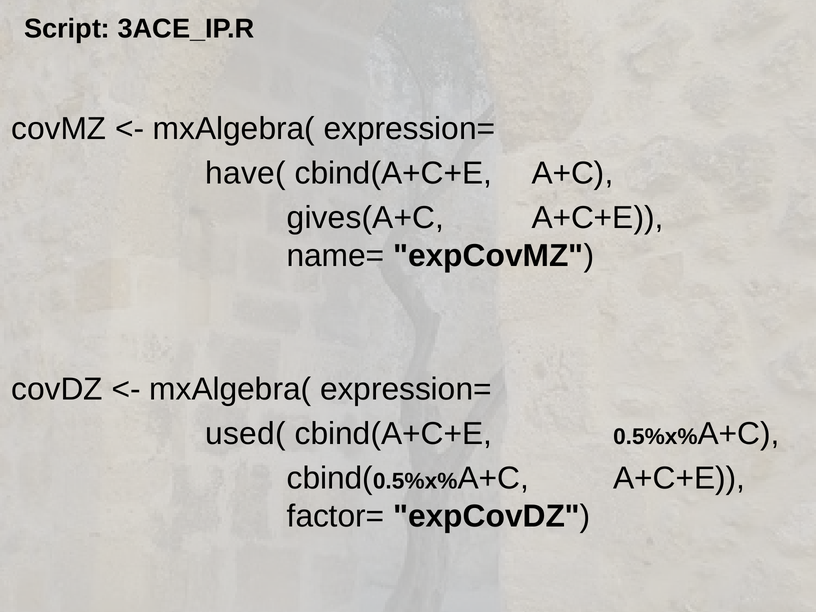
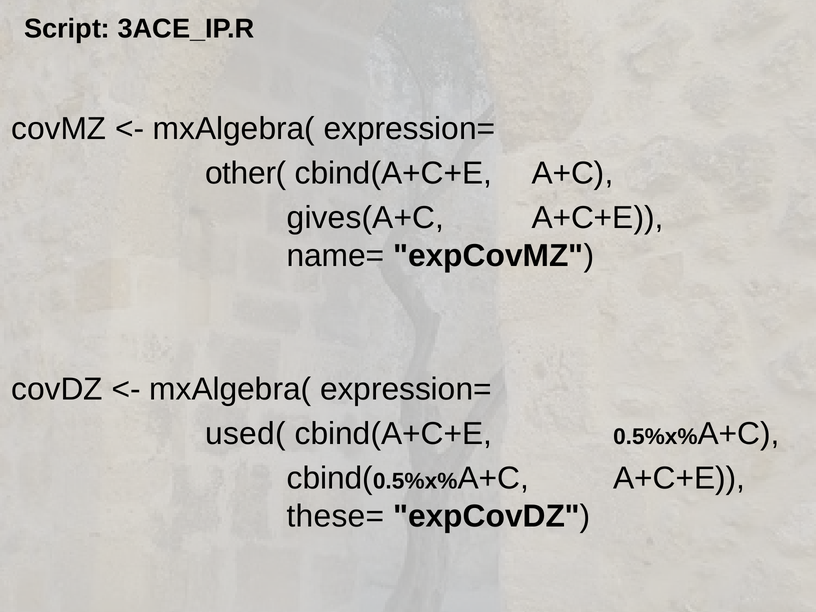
have(: have( -> other( (246, 173)
factor=: factor= -> these= (335, 516)
